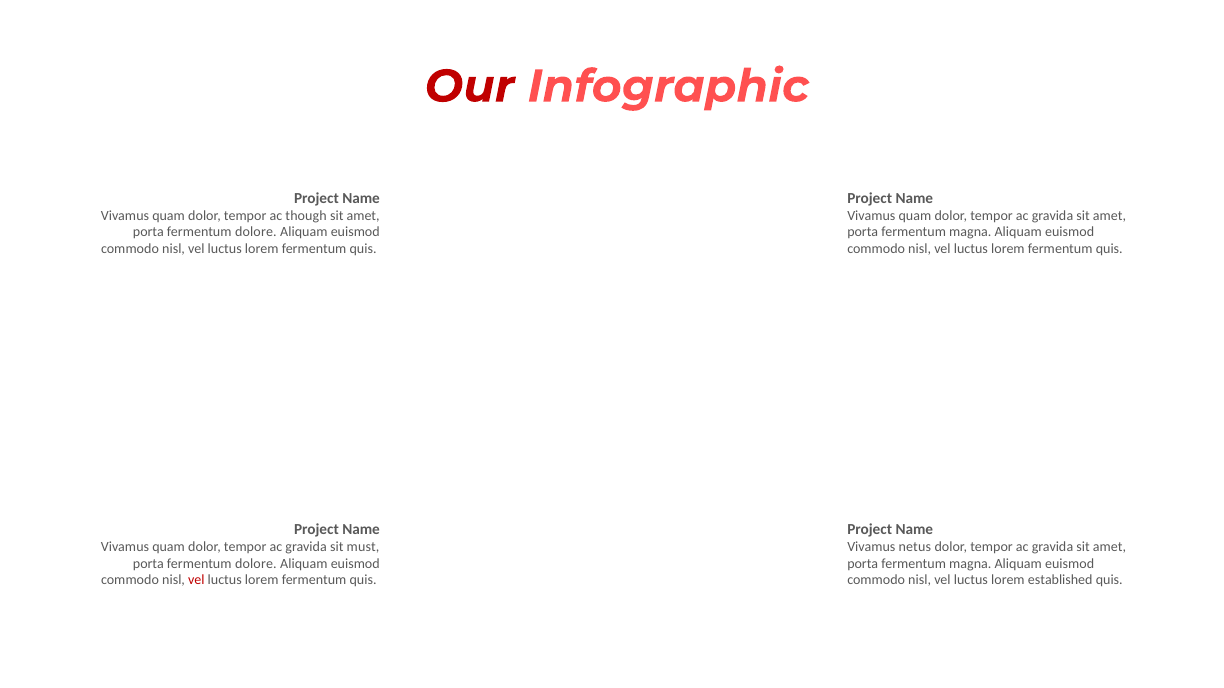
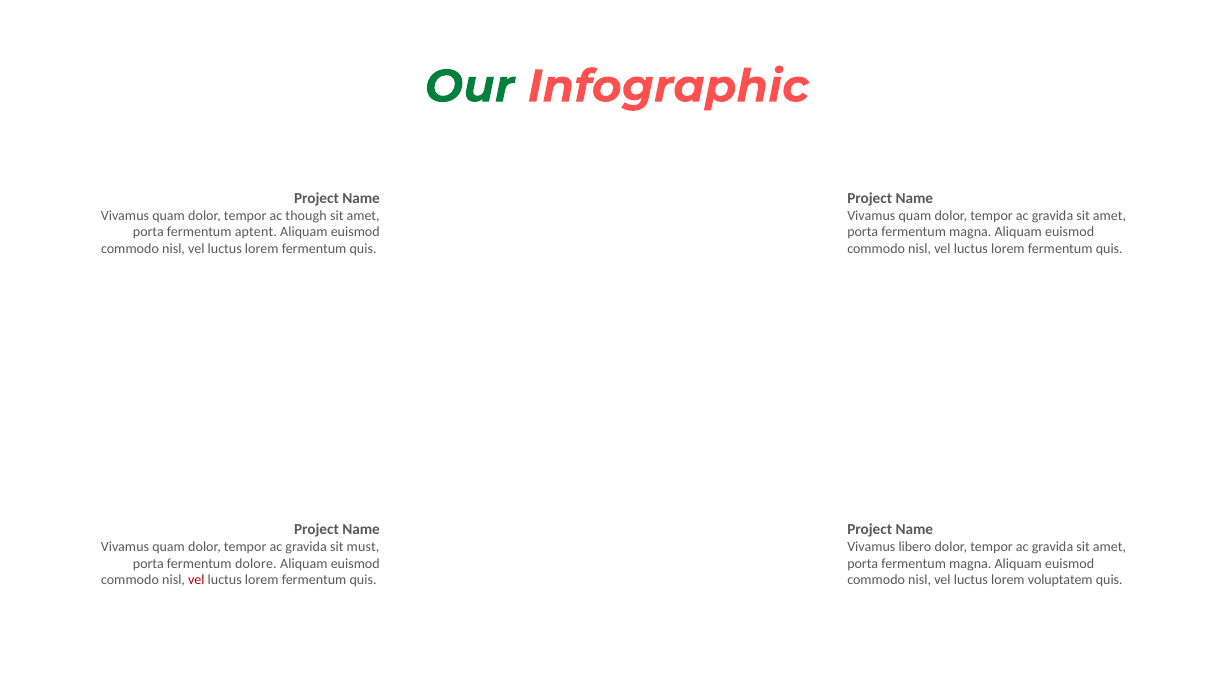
Our colour: red -> green (470, 86)
dolore: dolore -> aptent (256, 233)
netus: netus -> libero (915, 547)
established: established -> voluptatem (1060, 581)
